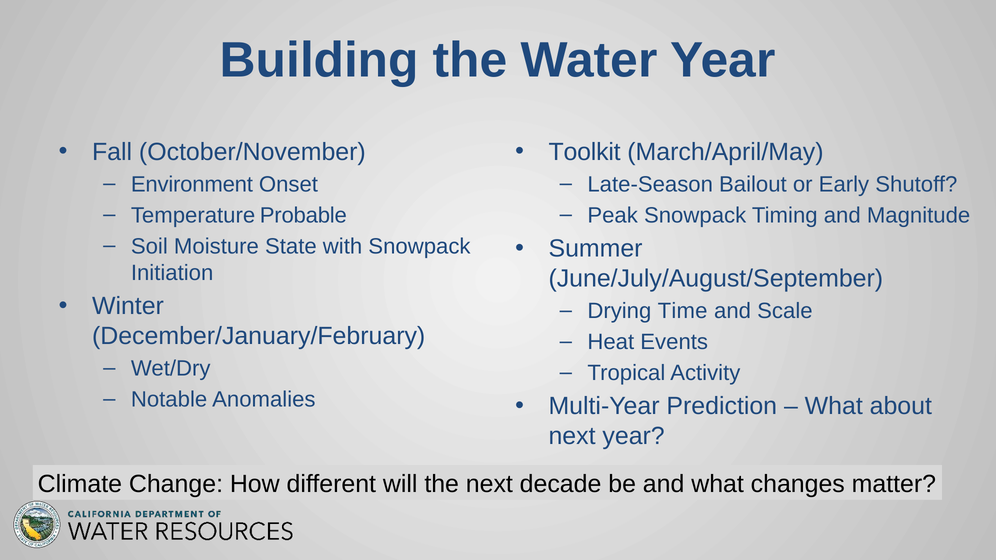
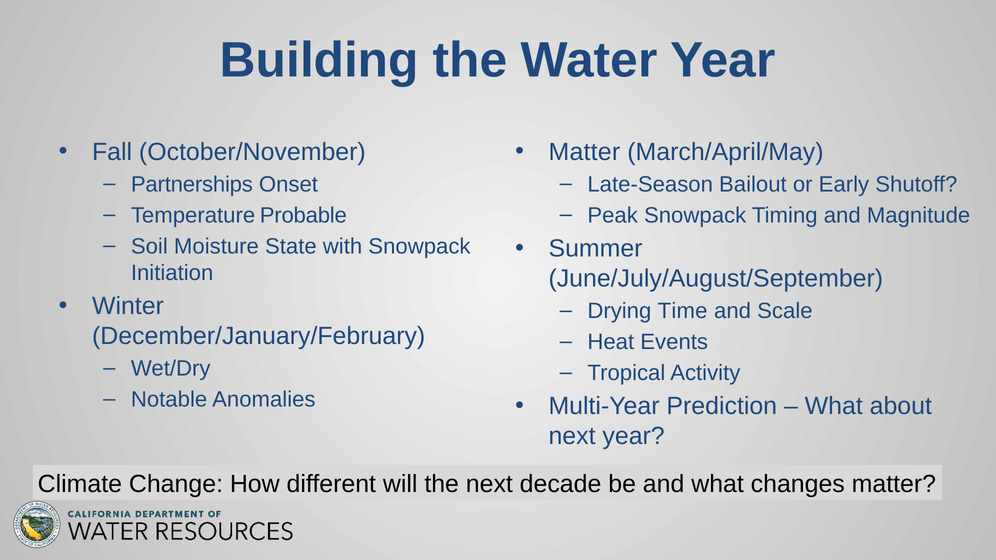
Toolkit: Toolkit -> Matter (584, 152)
Environment: Environment -> Partnerships (192, 184)
